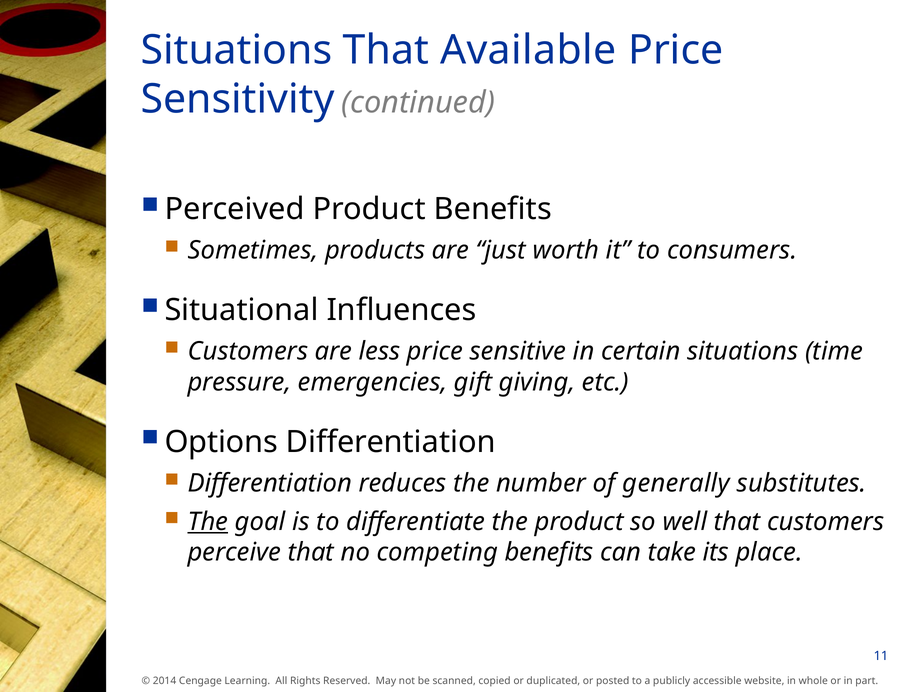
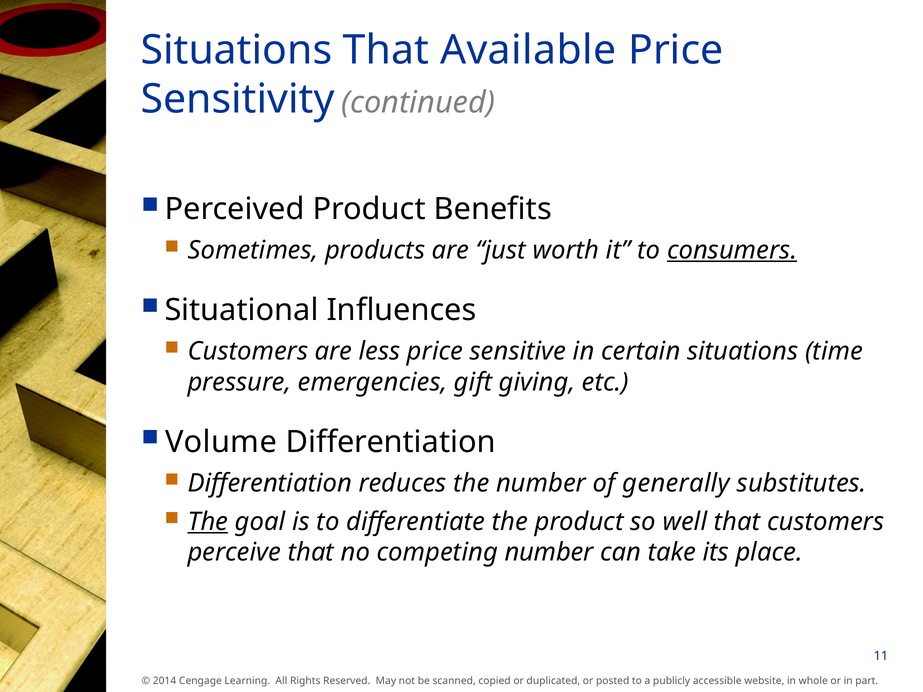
consumers underline: none -> present (732, 251)
Options: Options -> Volume (221, 442)
competing benefits: benefits -> number (549, 553)
